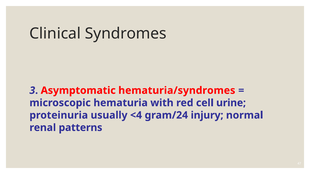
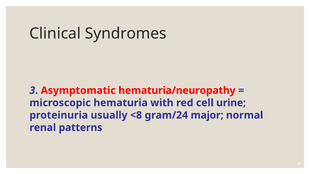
hematuria/syndromes: hematuria/syndromes -> hematuria/neuropathy (177, 91)
<4: <4 -> <8 (136, 115)
injury: injury -> major (207, 115)
